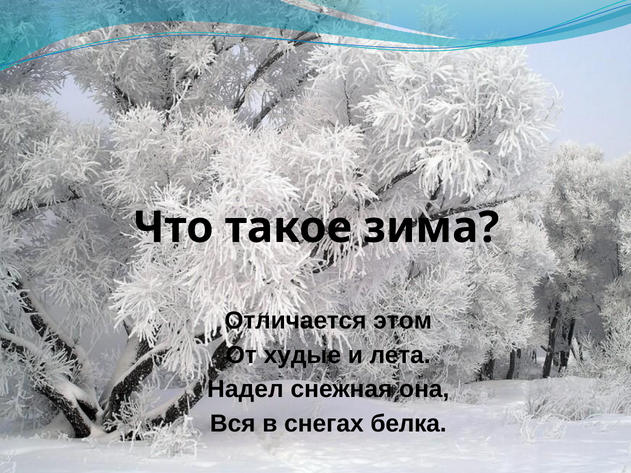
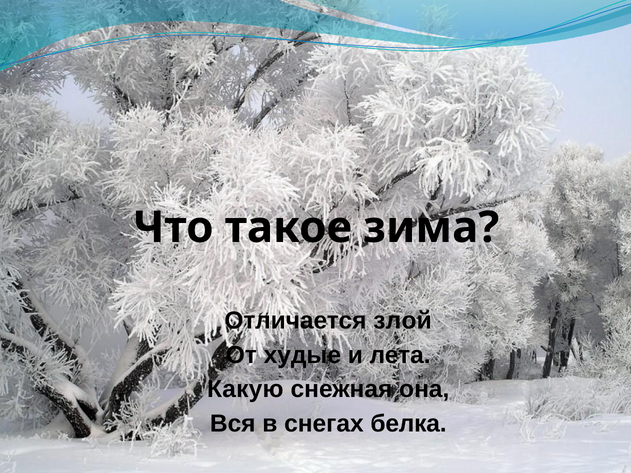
этом: этом -> злой (403, 321)
Надел: Надел -> Какую (245, 390)
